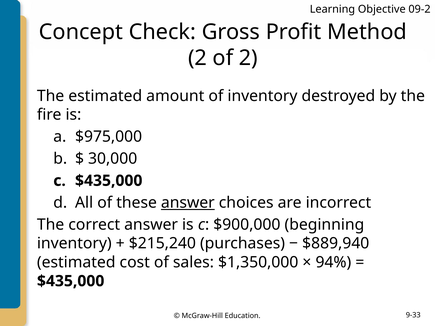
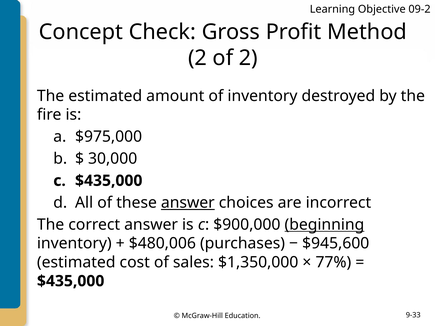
beginning underline: none -> present (324, 225)
$215,240: $215,240 -> $480,006 (162, 244)
$889,940: $889,940 -> $945,600 (336, 244)
94%: 94% -> 77% (333, 262)
